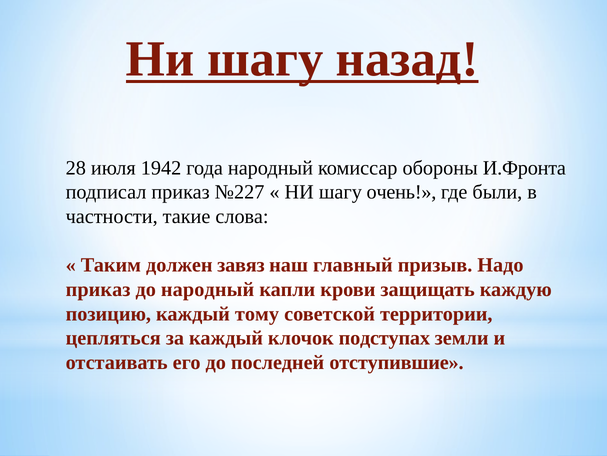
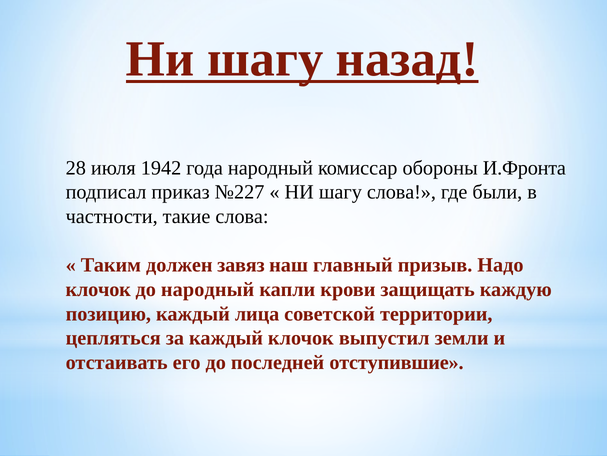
шагу очень: очень -> слова (401, 192)
приказ: приказ -> клочок (98, 289)
тому: тому -> лица (257, 313)
подступах: подступах -> выпустил (384, 338)
